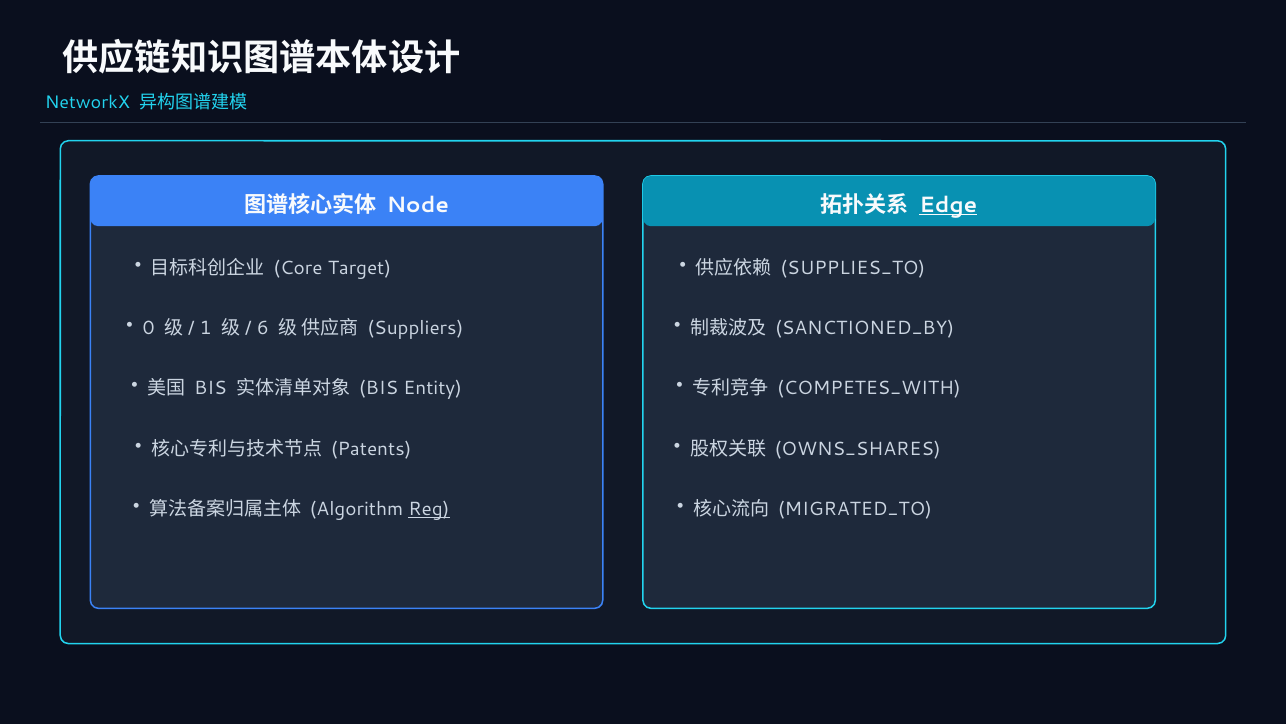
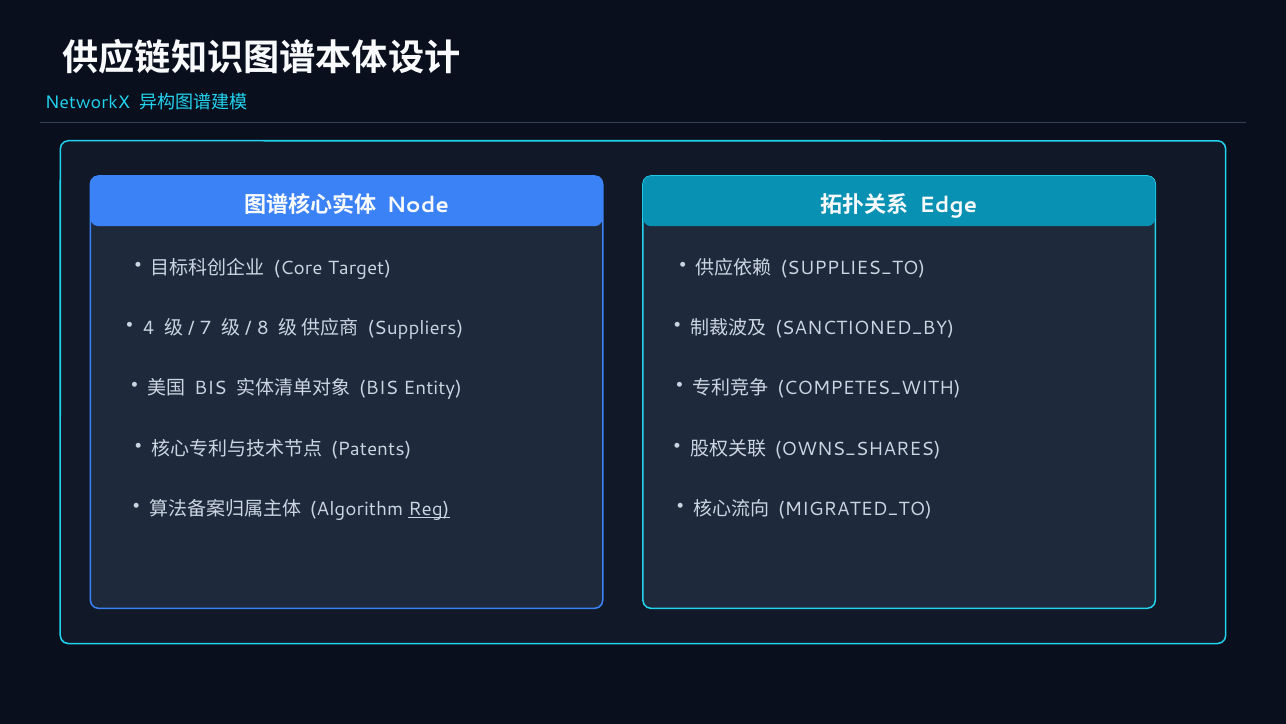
Edge underline: present -> none (948, 205)
0: 0 -> 4 (149, 328)
1: 1 -> 7 (206, 328)
6: 6 -> 8 (263, 328)
